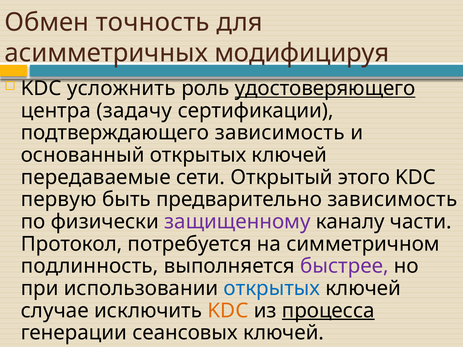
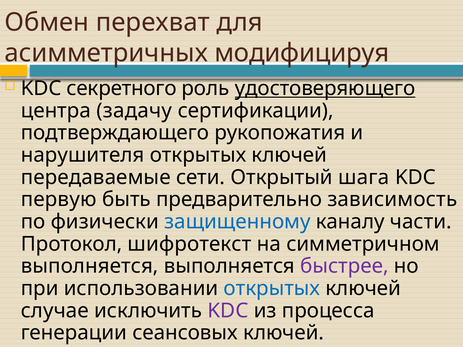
точность: точность -> перехват (153, 22)
усложнить: усложнить -> секретного (122, 88)
подтверждающего зависимость: зависимость -> рукопожатия (280, 133)
основанный: основанный -> нарушителя (83, 155)
этого: этого -> шага (364, 177)
защищенному colour: purple -> blue (237, 222)
потребуется: потребуется -> шифротекст (190, 244)
подлинность: подлинность -> выполняется (90, 266)
KDC colour: orange -> purple (228, 311)
процесса underline: present -> none (328, 311)
